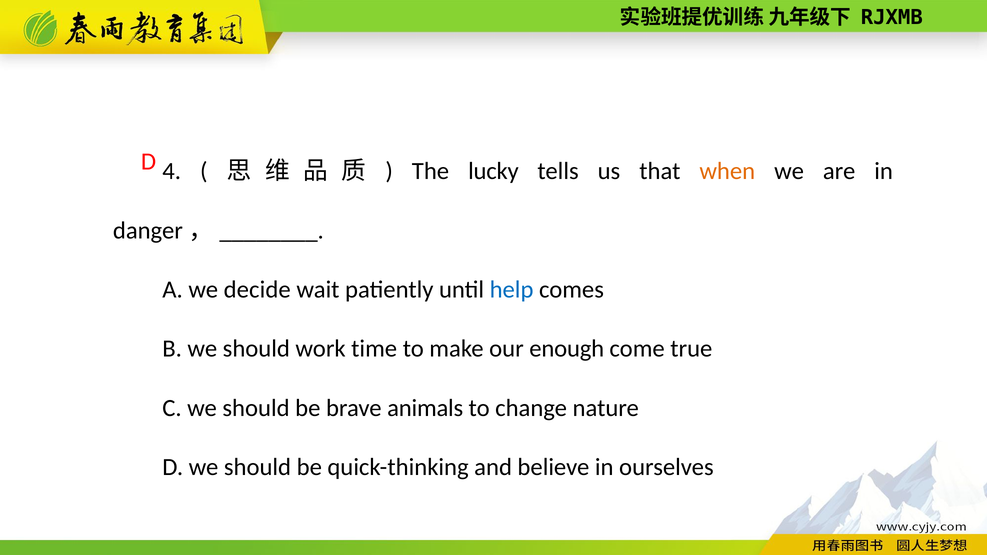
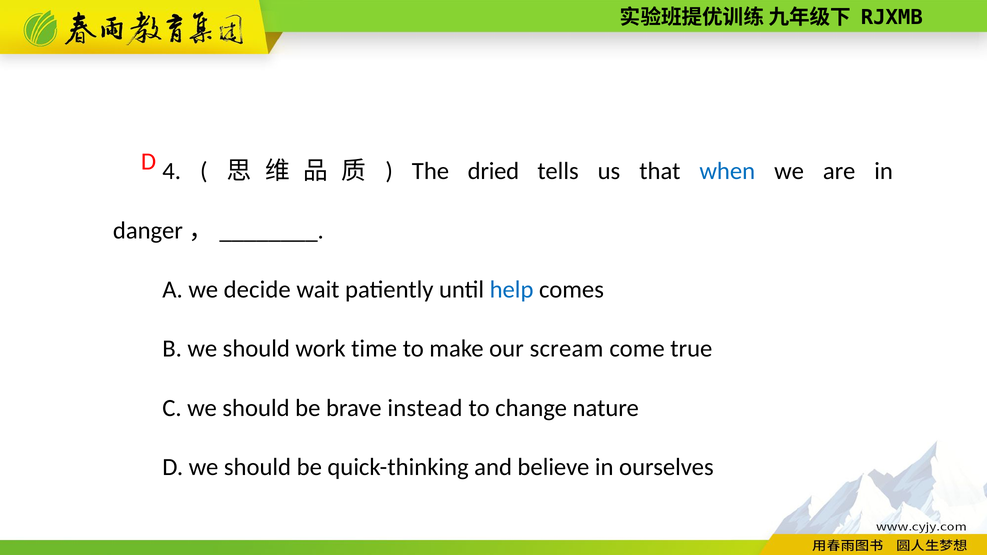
lucky: lucky -> dried (493, 171)
when colour: orange -> blue (727, 171)
enough: enough -> scream (567, 349)
animals: animals -> instead (425, 408)
